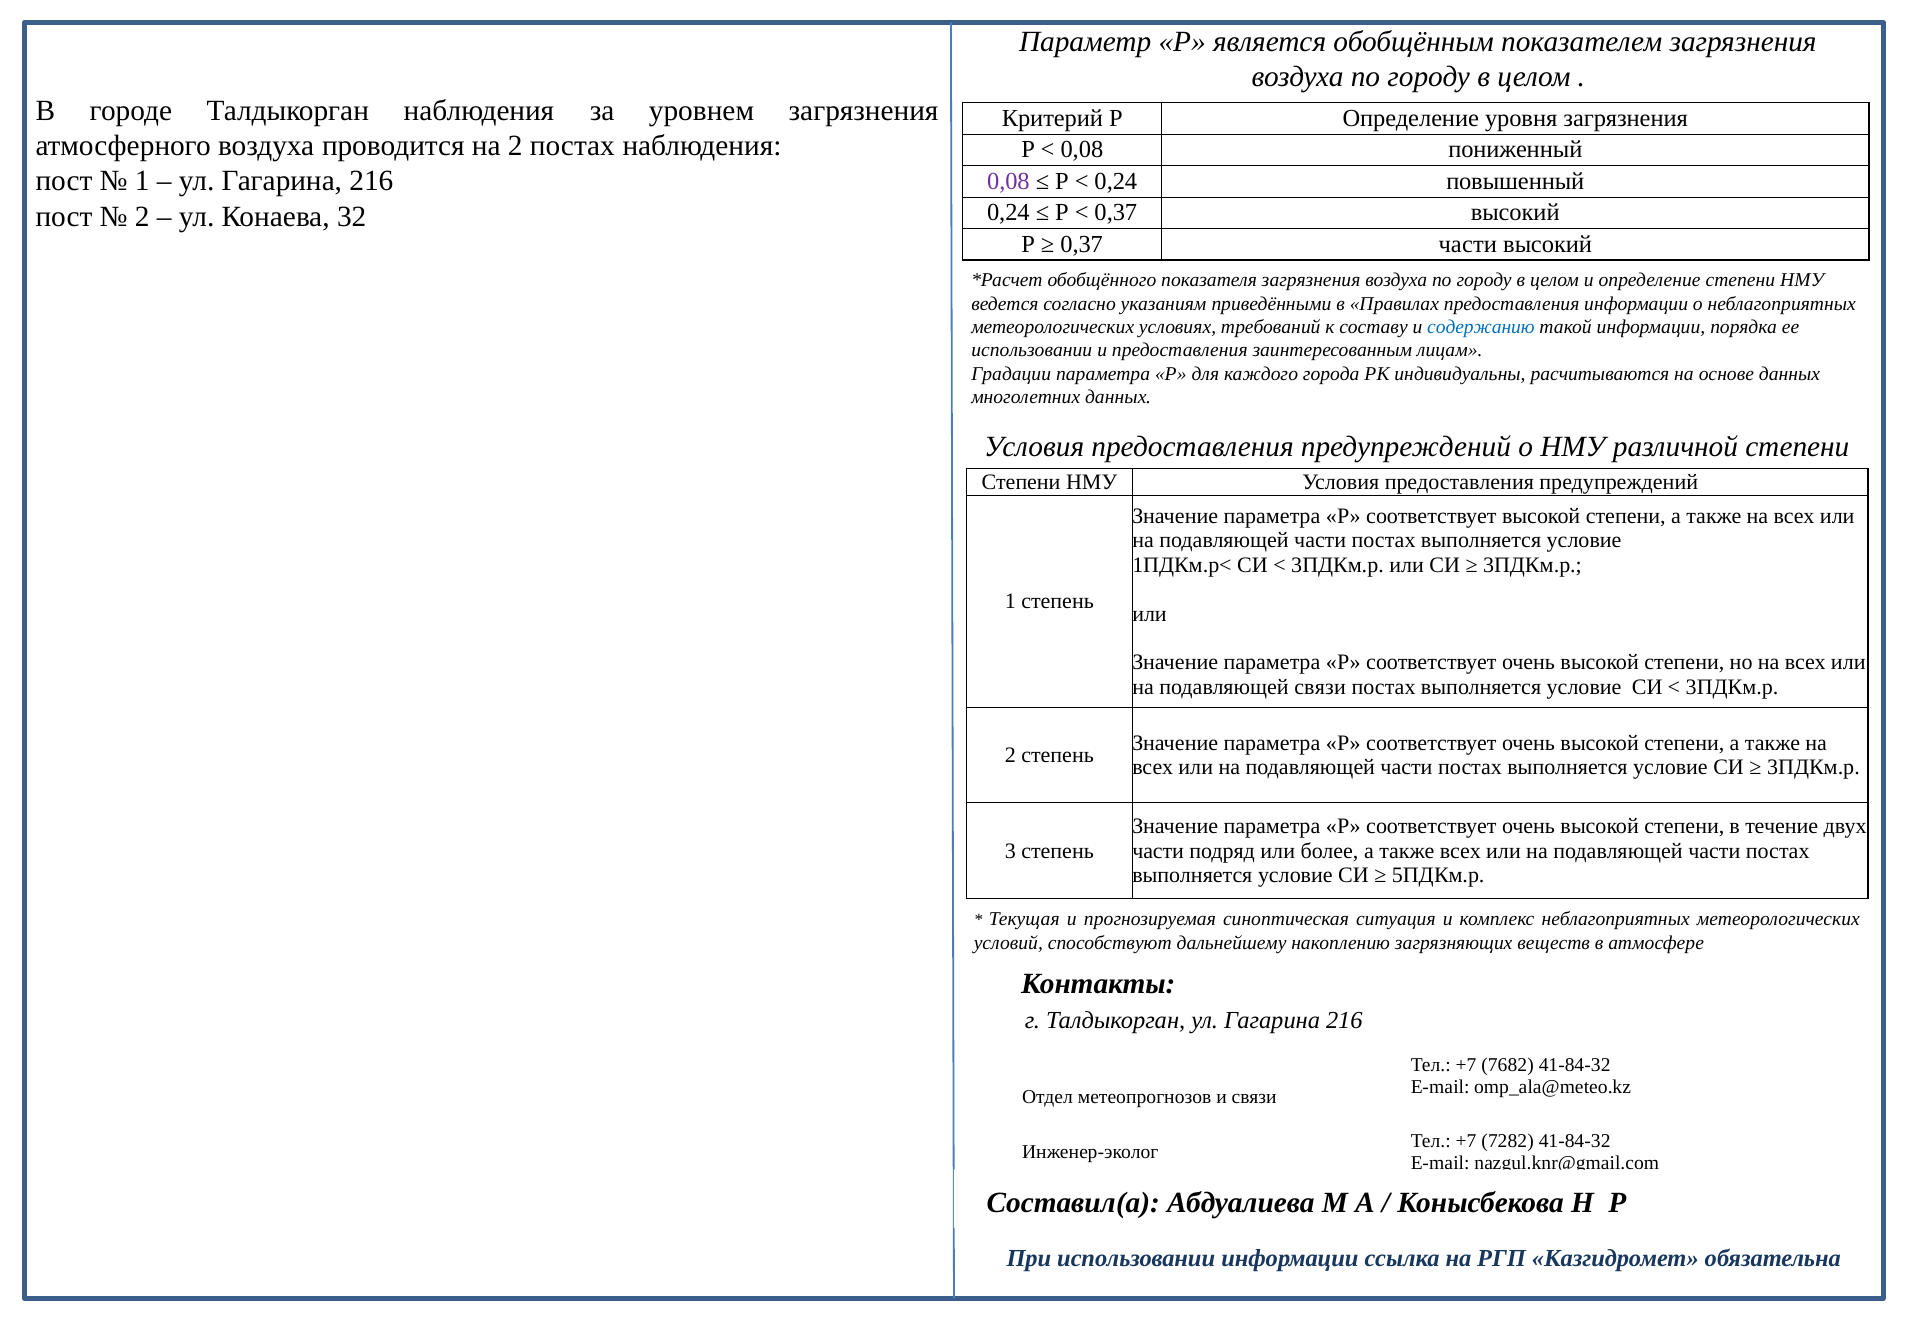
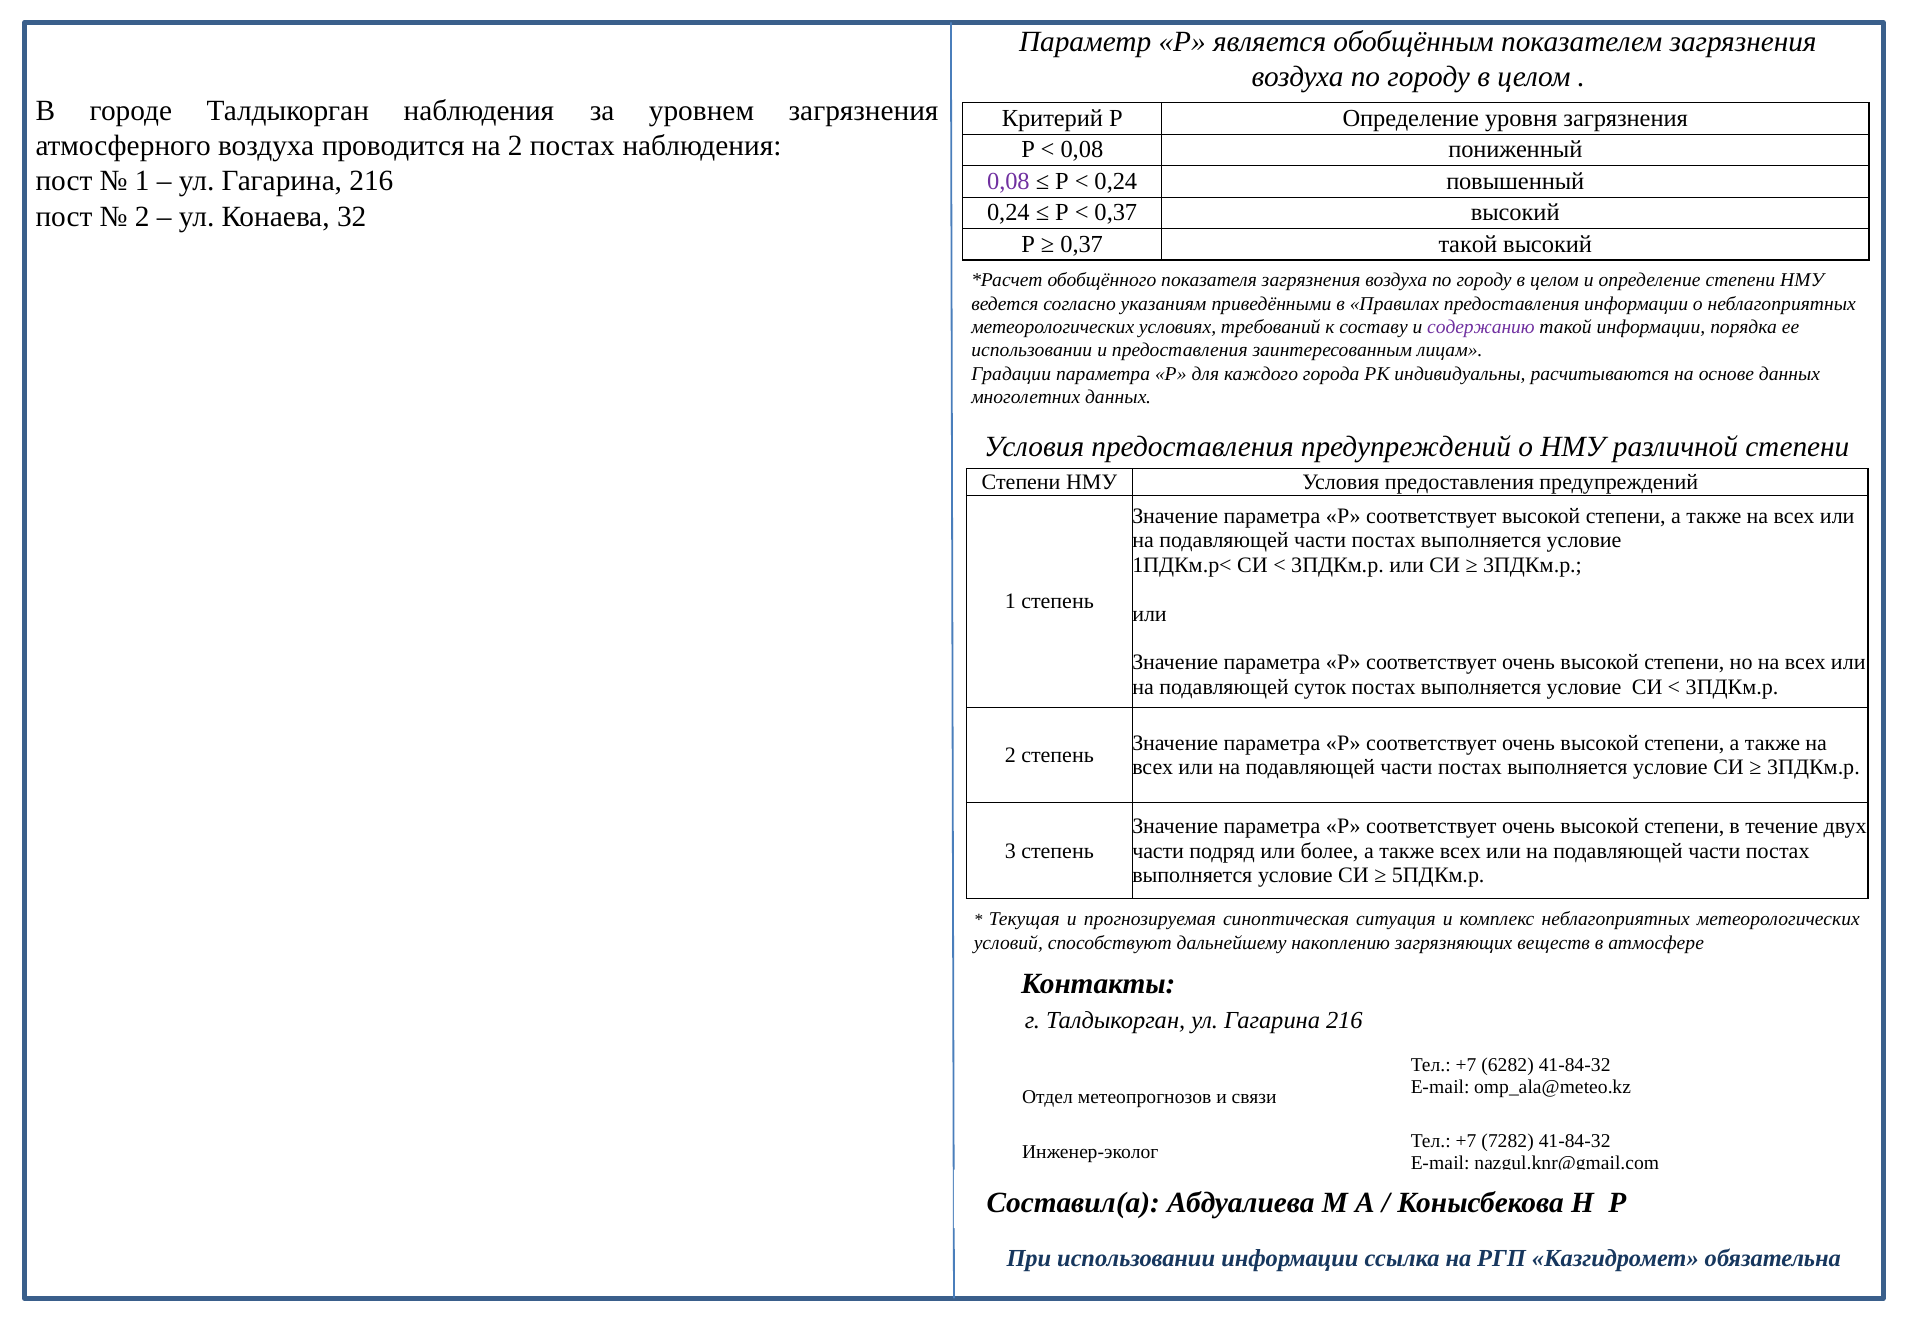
0,37 части: части -> такой (1468, 244)
содержанию colour: blue -> purple (1481, 327)
подавляющей связи: связи -> суток (1320, 687)
7682: 7682 -> 6282 (1508, 1065)
